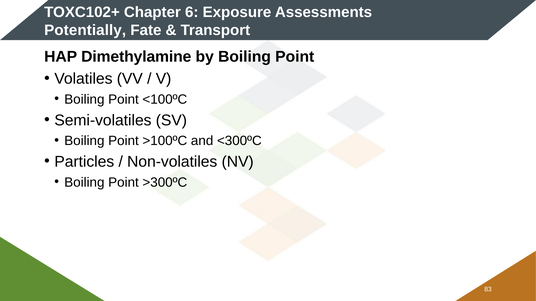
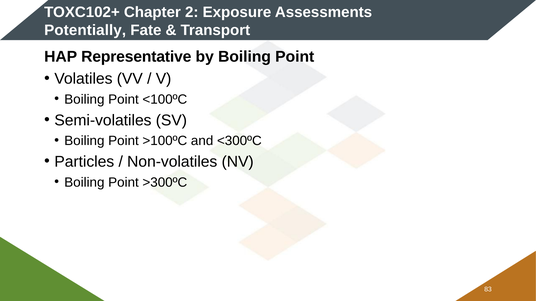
6: 6 -> 2 (192, 12)
Dimethylamine: Dimethylamine -> Representative (136, 57)
